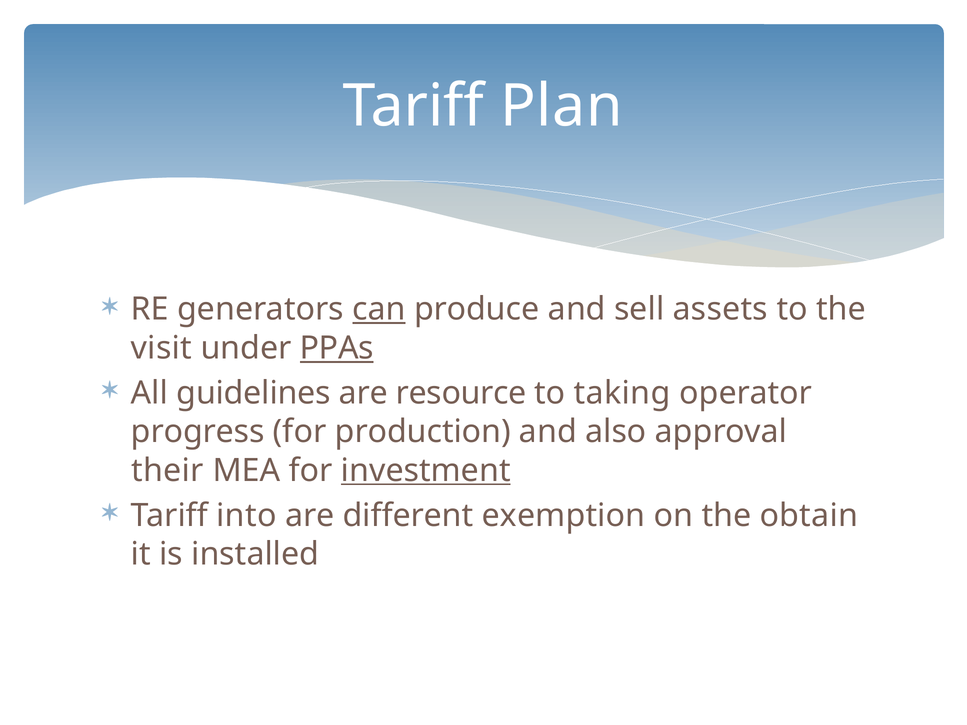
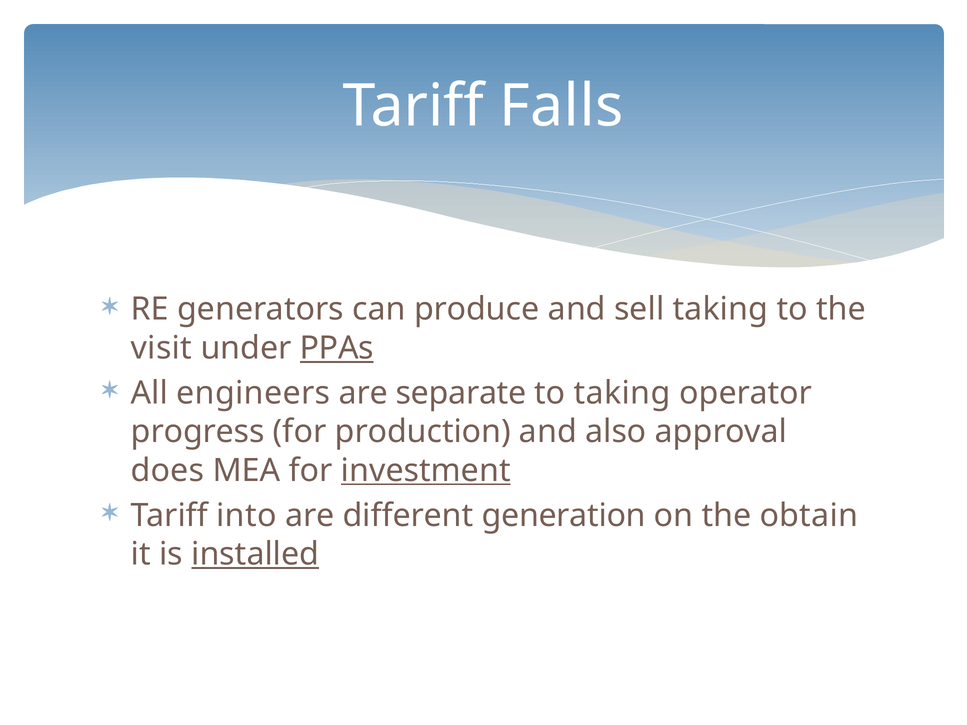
Plan: Plan -> Falls (561, 106)
can underline: present -> none (379, 309)
sell assets: assets -> taking (720, 309)
guidelines: guidelines -> engineers (253, 393)
resource: resource -> separate (461, 393)
their: their -> does (168, 471)
exemption: exemption -> generation (564, 516)
installed underline: none -> present (255, 554)
